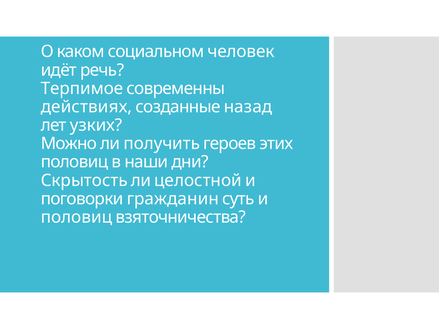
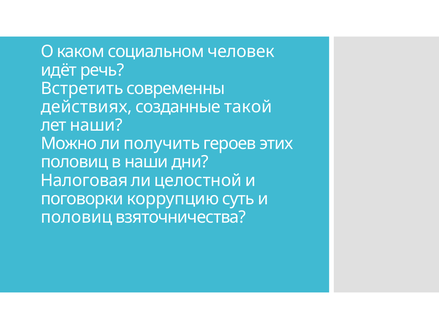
Терпимое: Терпимое -> Встретить (82, 89)
назад: назад -> такой (248, 107)
лет узких: узких -> наши (96, 125)
Скрытость: Скрытость -> Налоговая (84, 181)
гражданин: гражданин -> коррупцию (173, 199)
